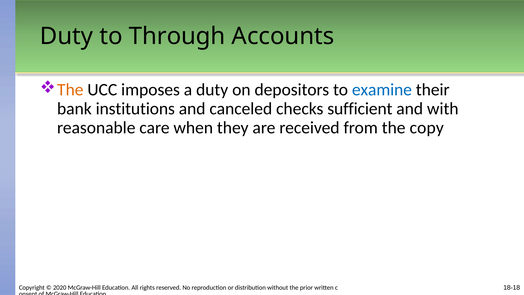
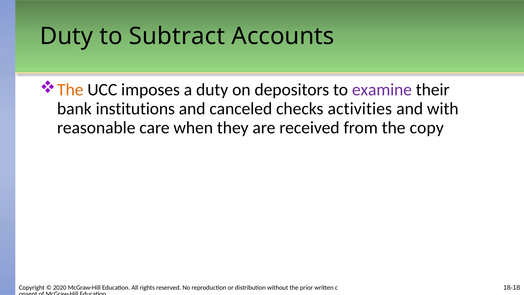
Through: Through -> Subtract (177, 36)
examine colour: blue -> purple (382, 90)
sufficient: sufficient -> activities (360, 109)
